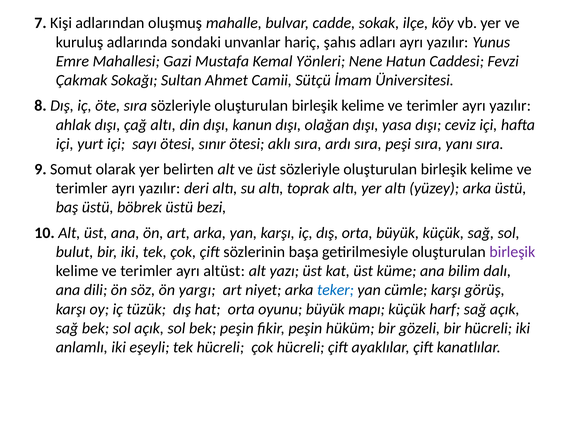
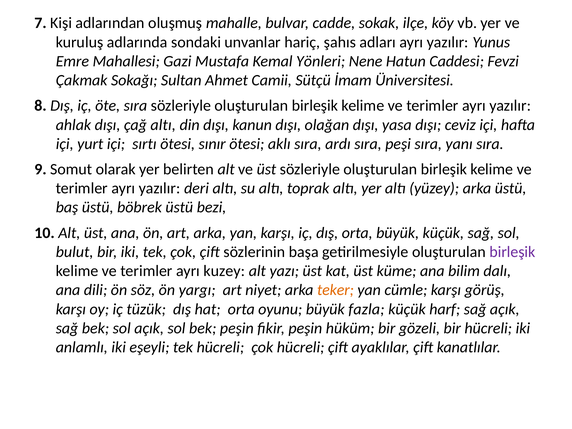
sayı: sayı -> sırtı (144, 144)
altüst: altüst -> kuzey (224, 271)
teker colour: blue -> orange (335, 290)
mapı: mapı -> fazla (366, 309)
